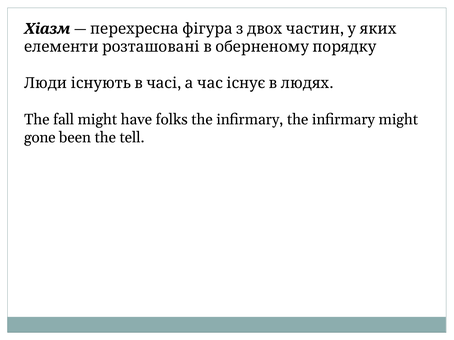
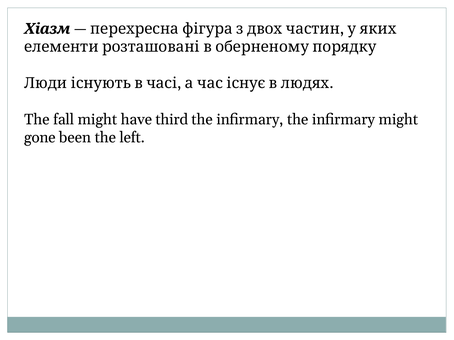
folks: folks -> third (172, 120)
tell: tell -> left (132, 138)
